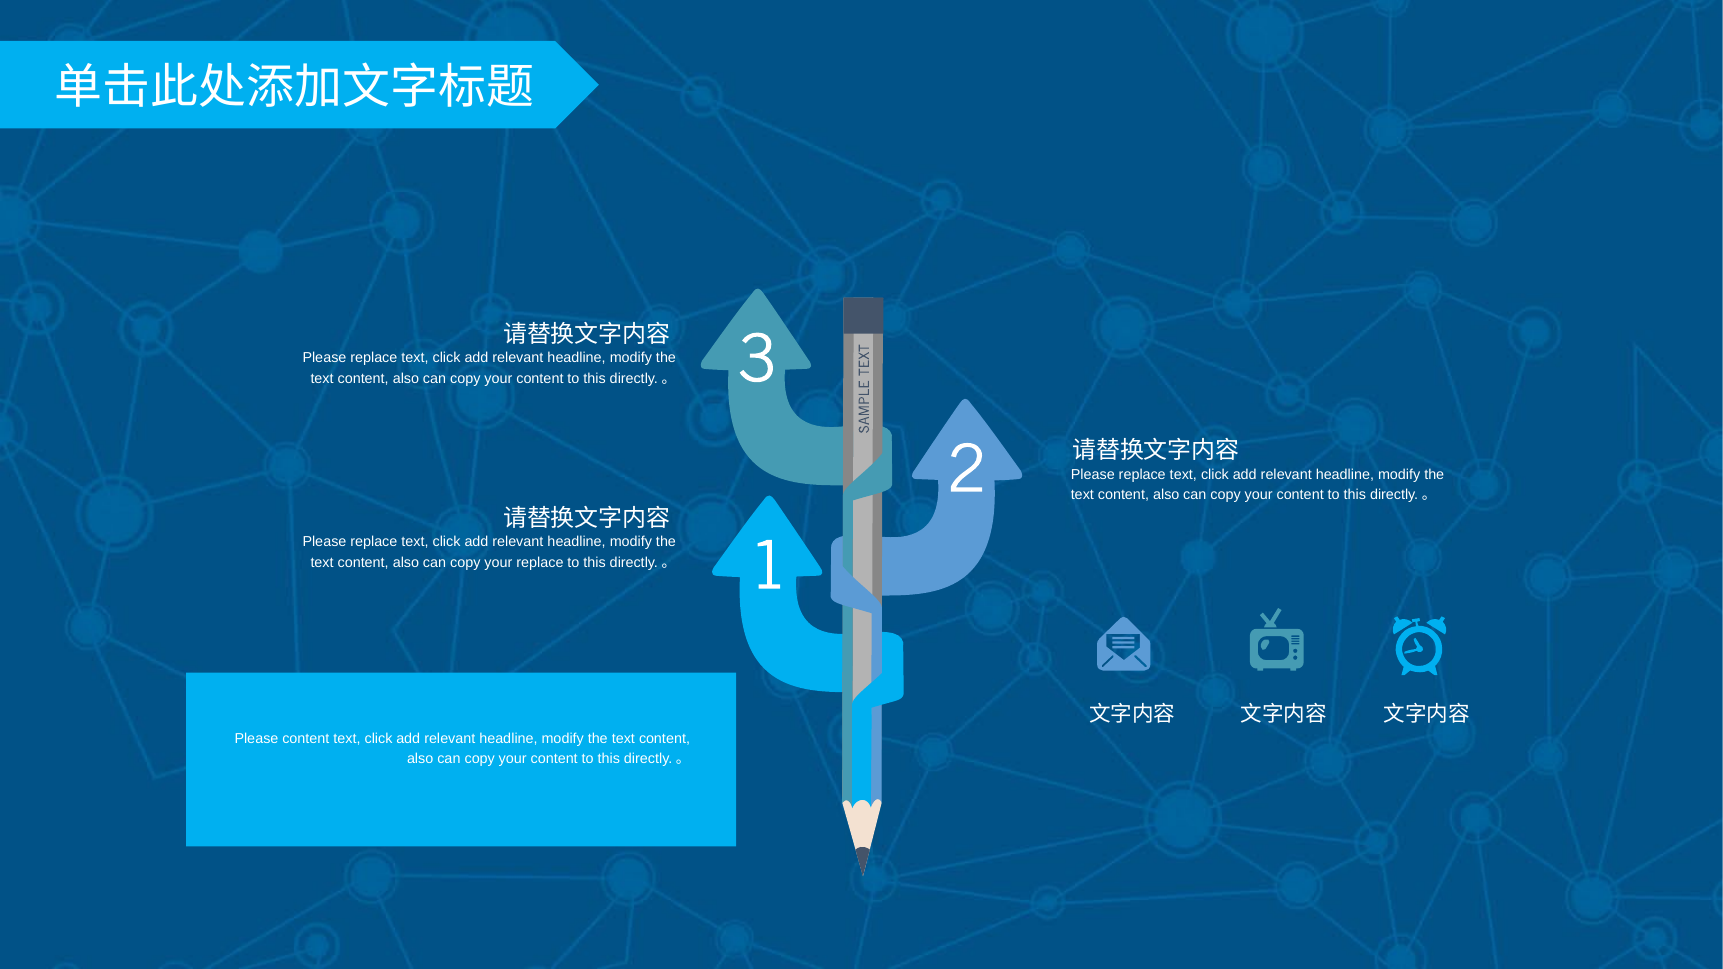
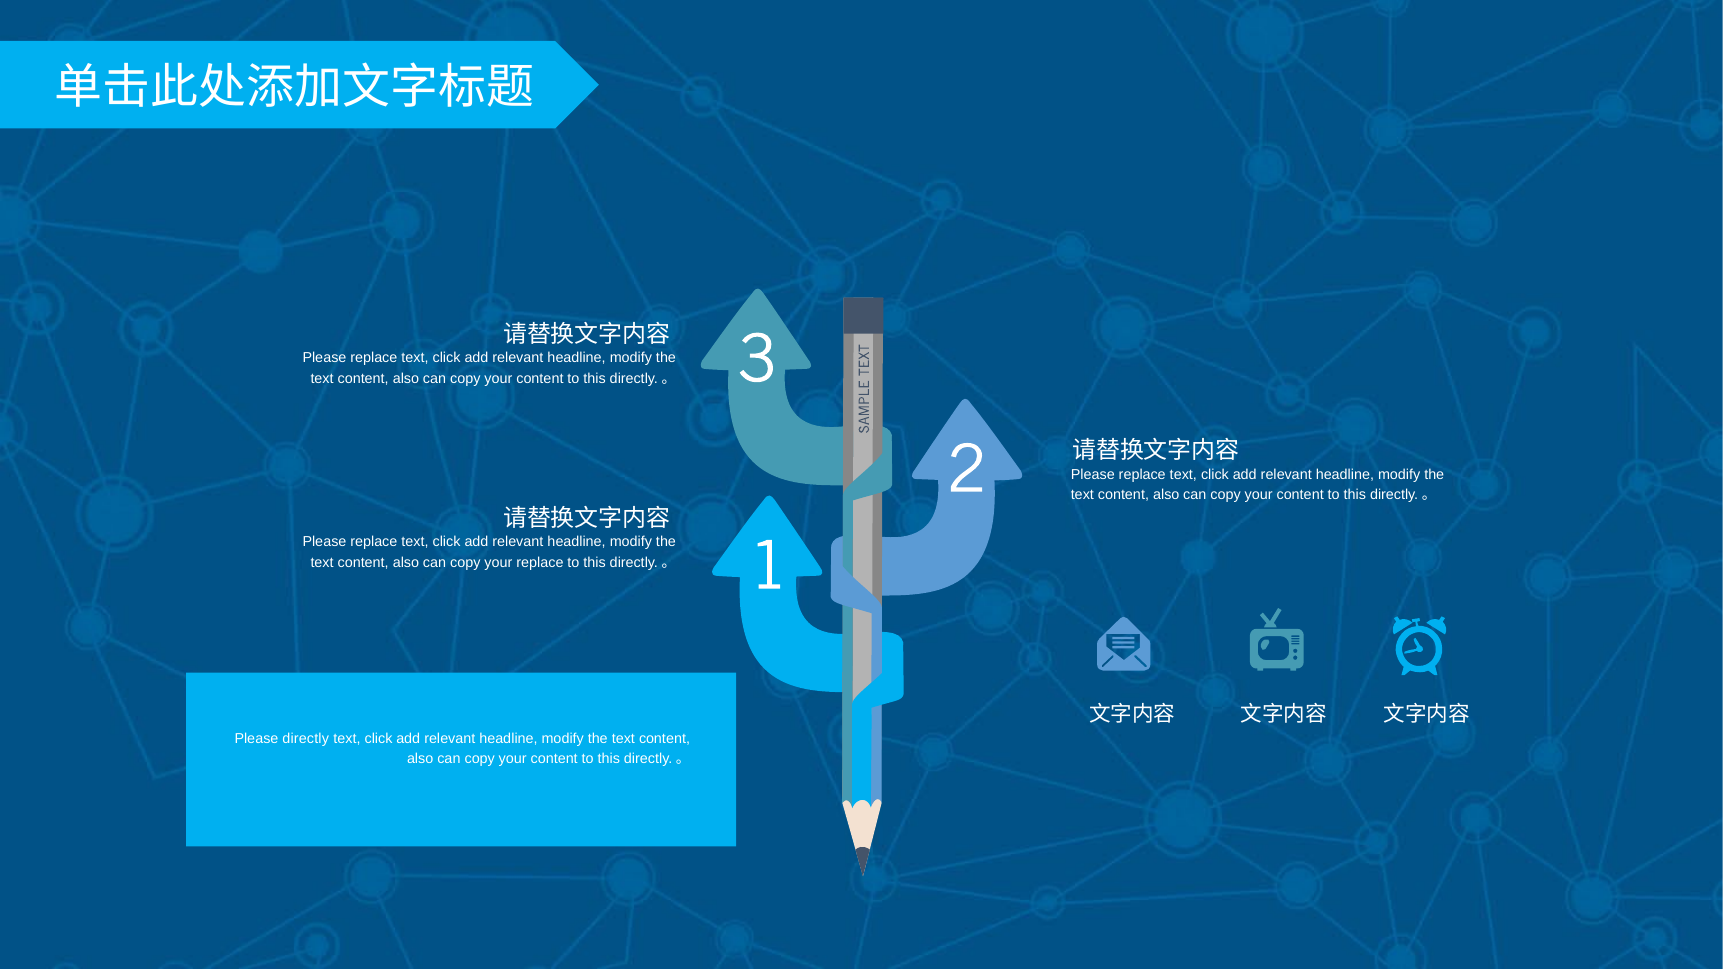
Please content: content -> directly (306, 739)
